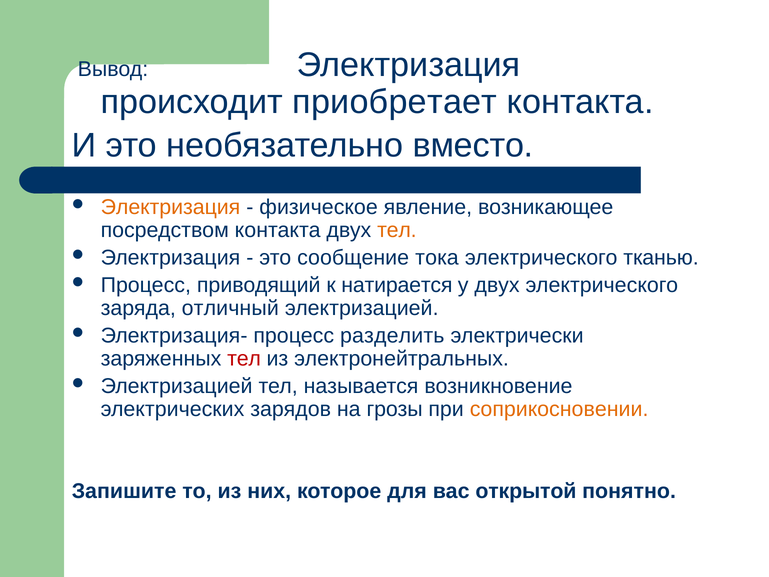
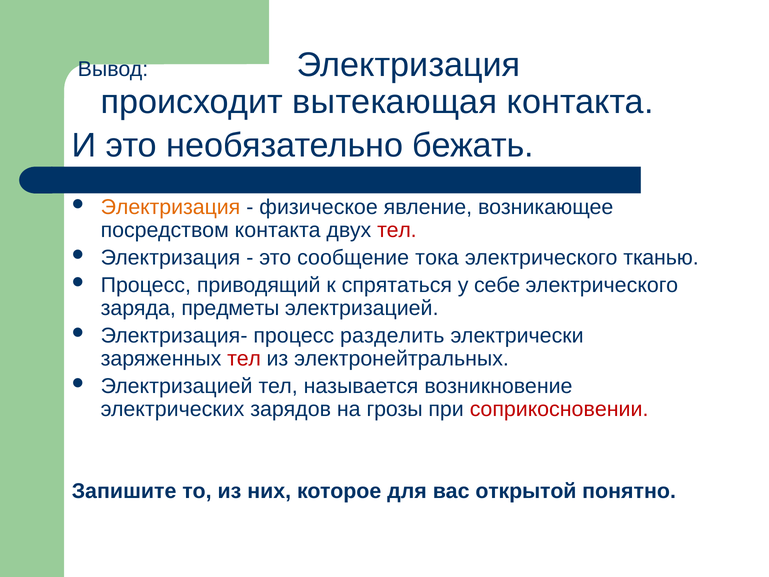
приобретает: приобретает -> вытекающая (395, 102)
вместо: вместо -> бежать (473, 146)
тел colour: orange -> red (397, 230)
натирается: натирается -> спрятаться (397, 285)
у двух: двух -> себе (497, 285)
отличный: отличный -> предметы (230, 308)
соприкосновении colour: orange -> red (559, 409)
